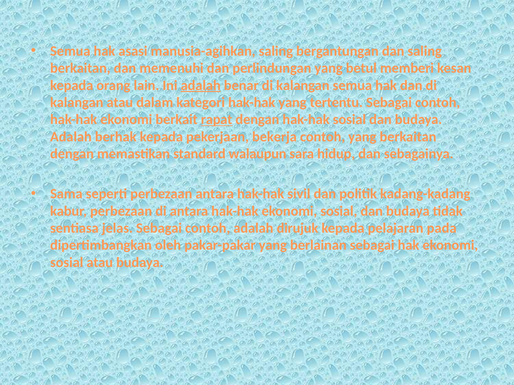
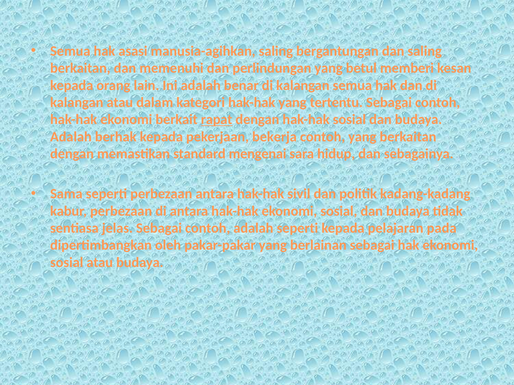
adalah underline: present -> none (201, 85)
walaupun: walaupun -> mengenai (258, 154)
adalah dirujuk: dirujuk -> seperti (297, 228)
